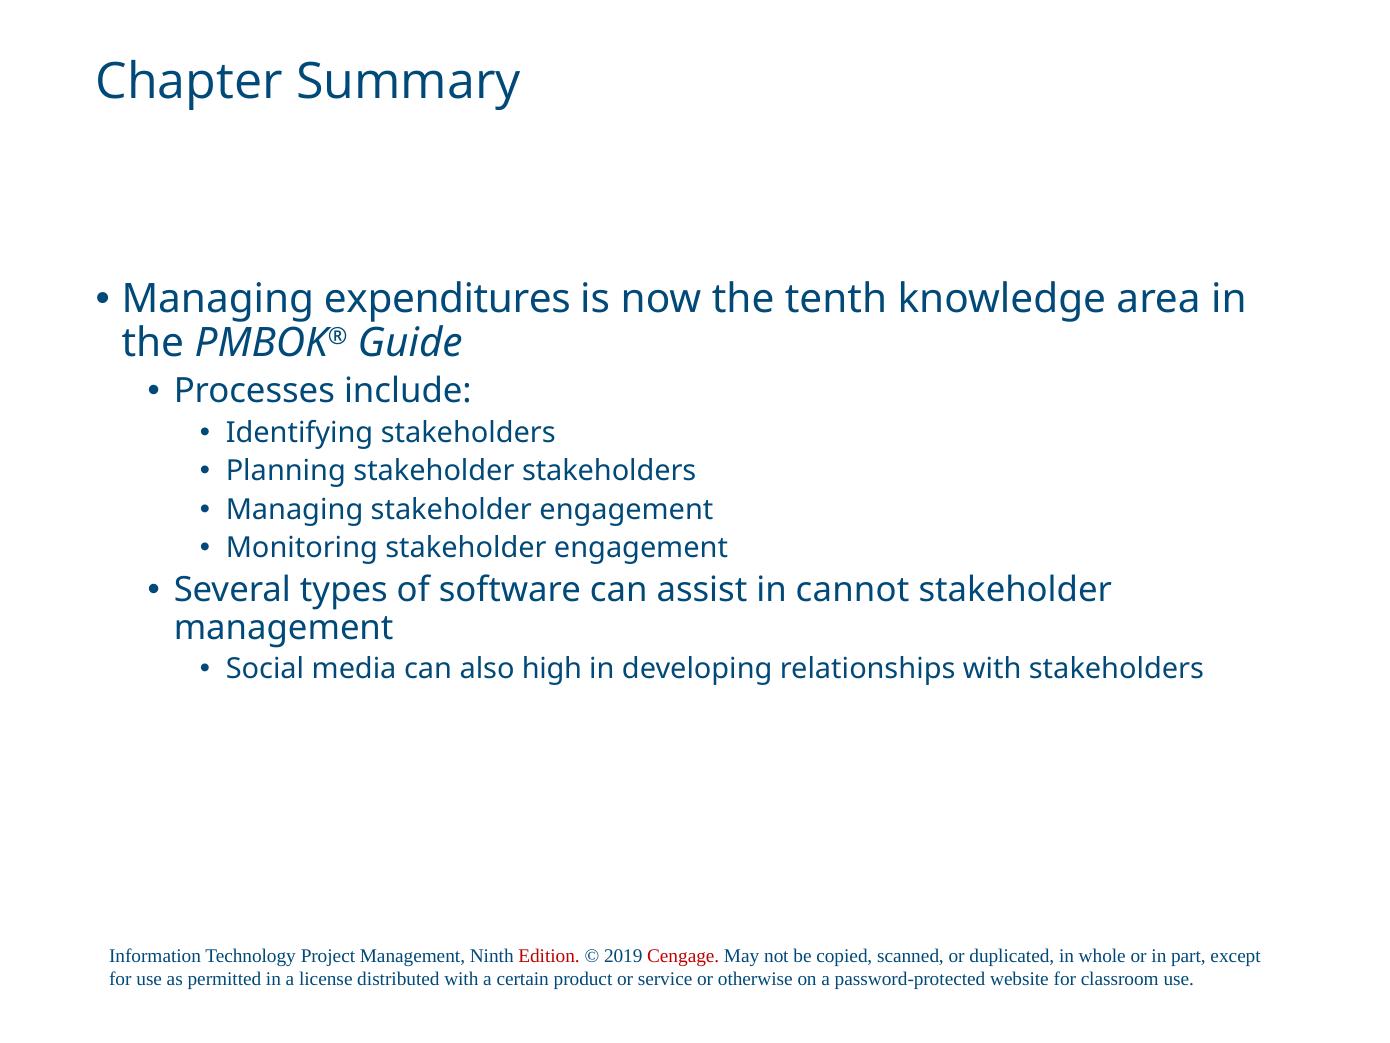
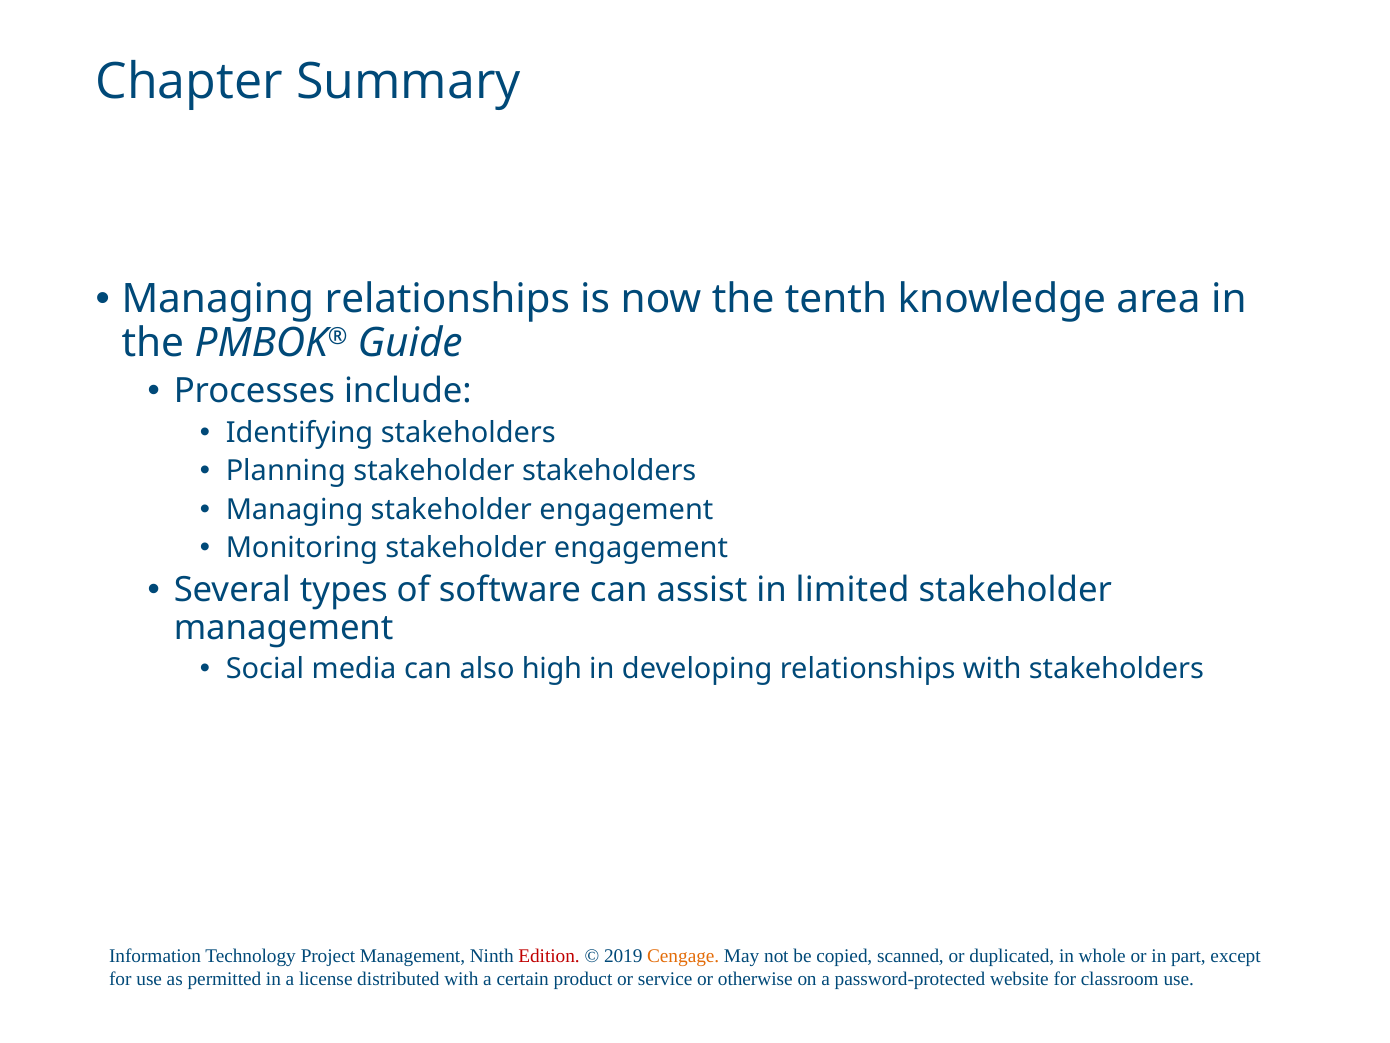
Managing expenditures: expenditures -> relationships (447, 299)
cannot: cannot -> limited (853, 590)
Cengage colour: red -> orange (683, 956)
